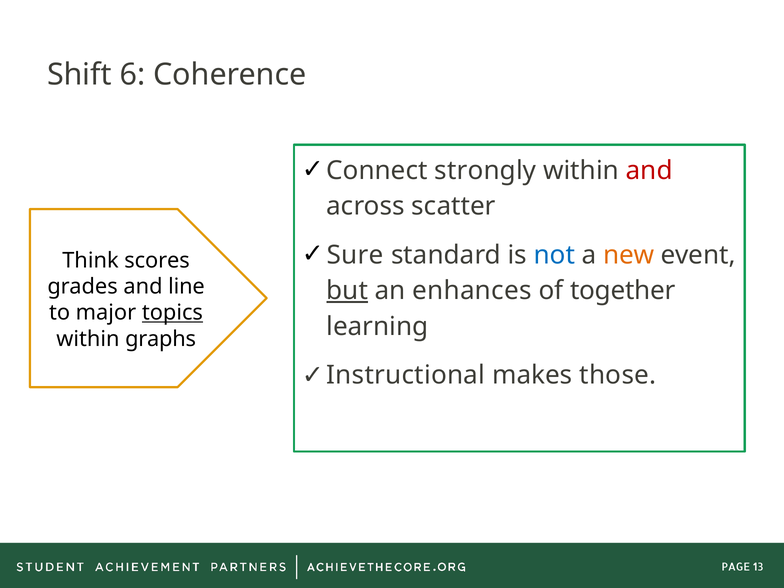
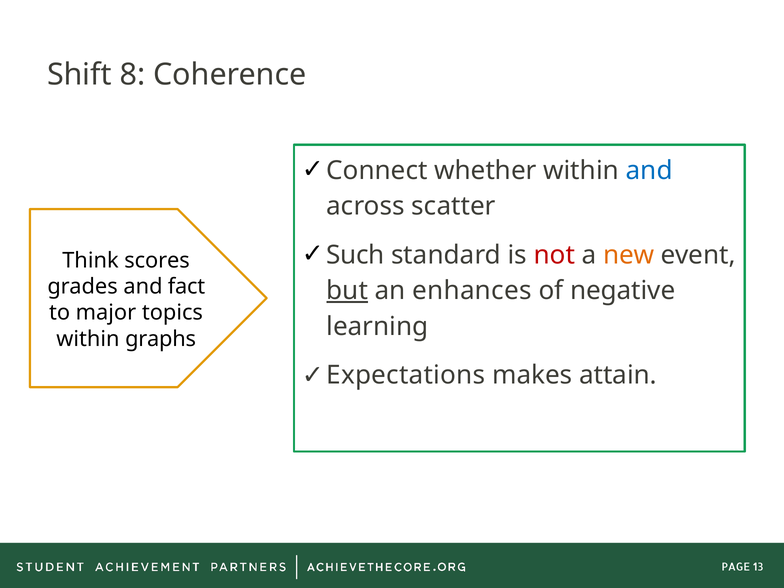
6: 6 -> 8 (132, 75)
strongly: strongly -> whether (485, 170)
and colour: red -> blue (649, 170)
Sure: Sure -> Such (355, 255)
not colour: blue -> red (554, 255)
line: line -> fact (187, 287)
together: together -> negative (623, 291)
topics underline: present -> none (172, 313)
Instructional: Instructional -> Expectations (406, 375)
those: those -> attain (618, 375)
